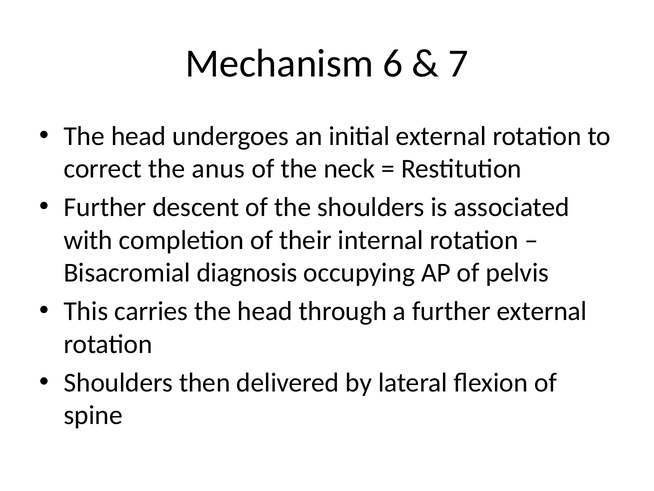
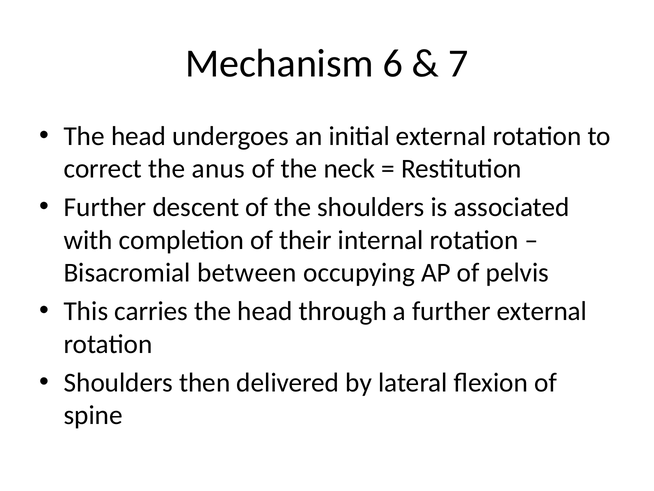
diagnosis: diagnosis -> between (247, 273)
